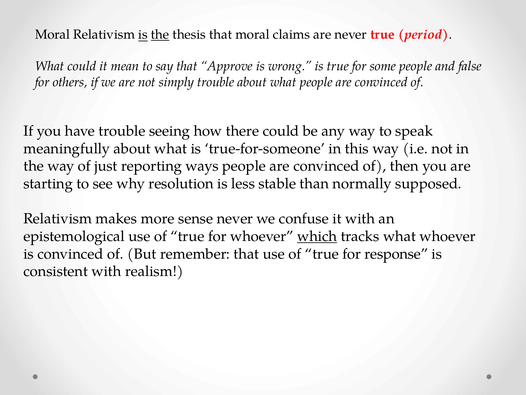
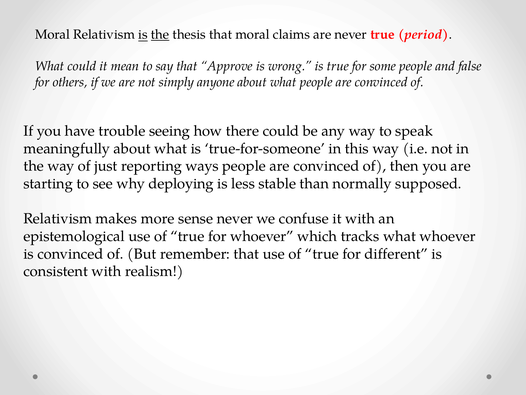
simply trouble: trouble -> anyone (216, 82)
resolution: resolution -> deploying (181, 183)
which underline: present -> none (317, 236)
response: response -> different (396, 254)
